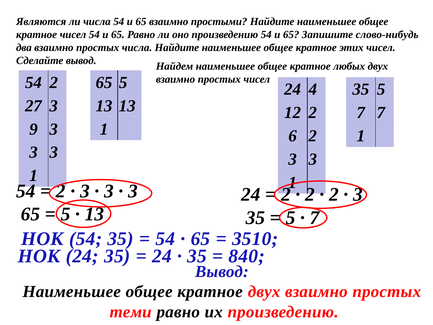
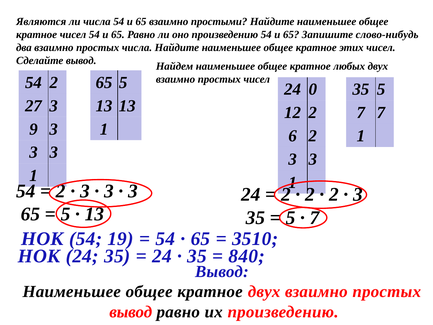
4: 4 -> 0 (313, 89)
54 35: 35 -> 19 (120, 239)
теми: теми -> вывод (131, 312)
